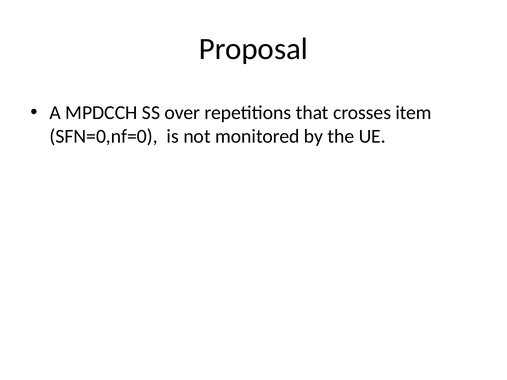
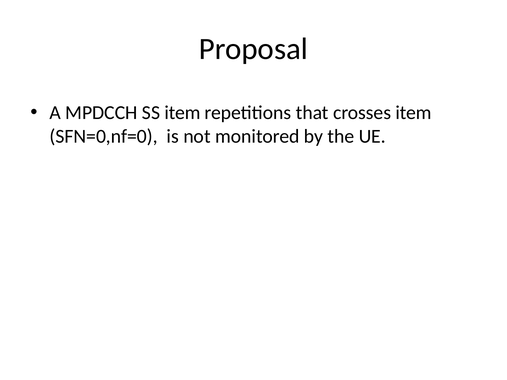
SS over: over -> item (182, 113)
